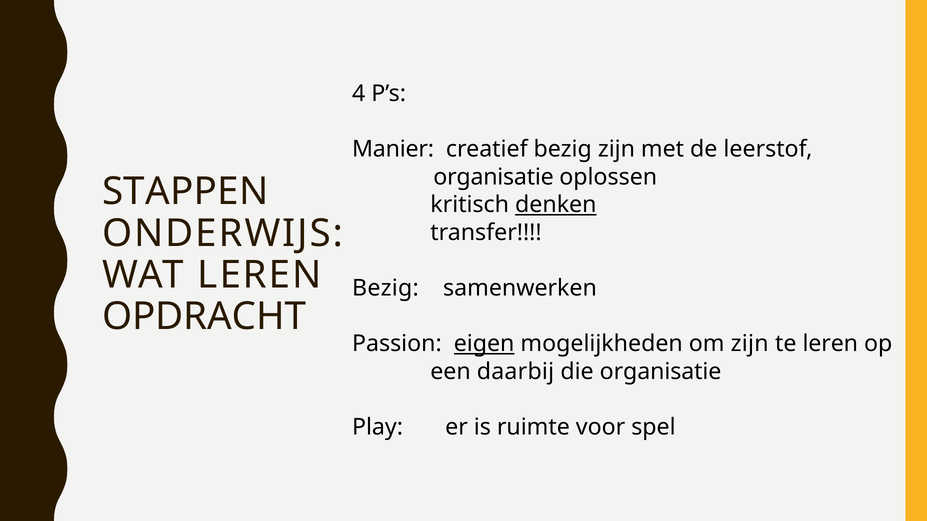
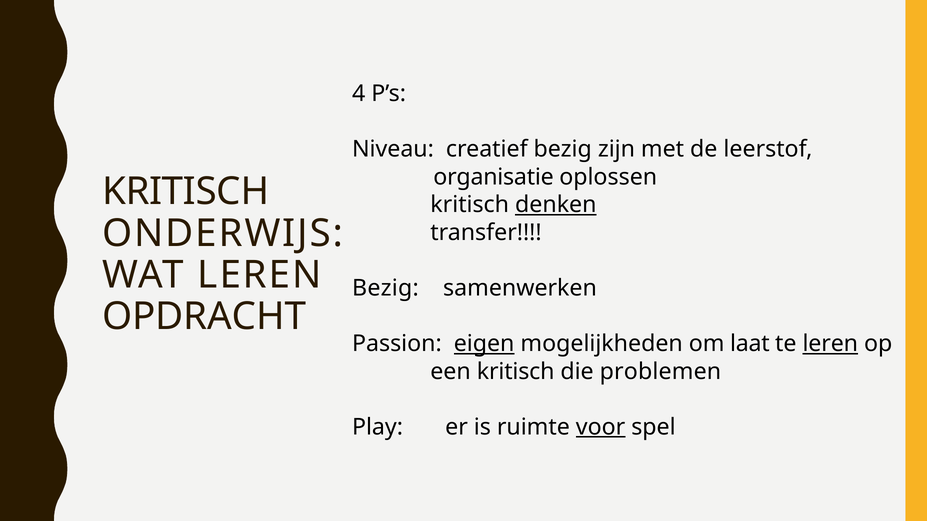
Manier: Manier -> Niveau (393, 149)
STAPPEN: STAPPEN -> KRITISCH (186, 192)
om zijn: zijn -> laat (750, 344)
leren underline: none -> present (830, 344)
een daarbij: daarbij -> kritisch (516, 372)
die organisatie: organisatie -> problemen (660, 372)
voor underline: none -> present (601, 427)
